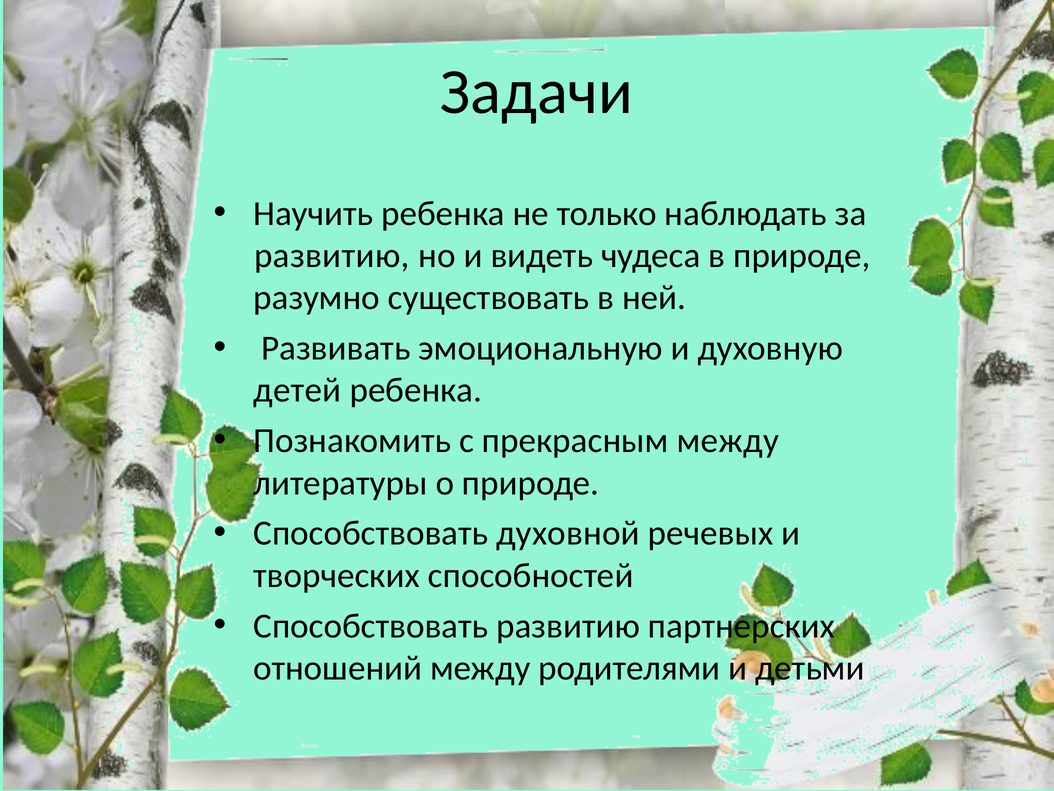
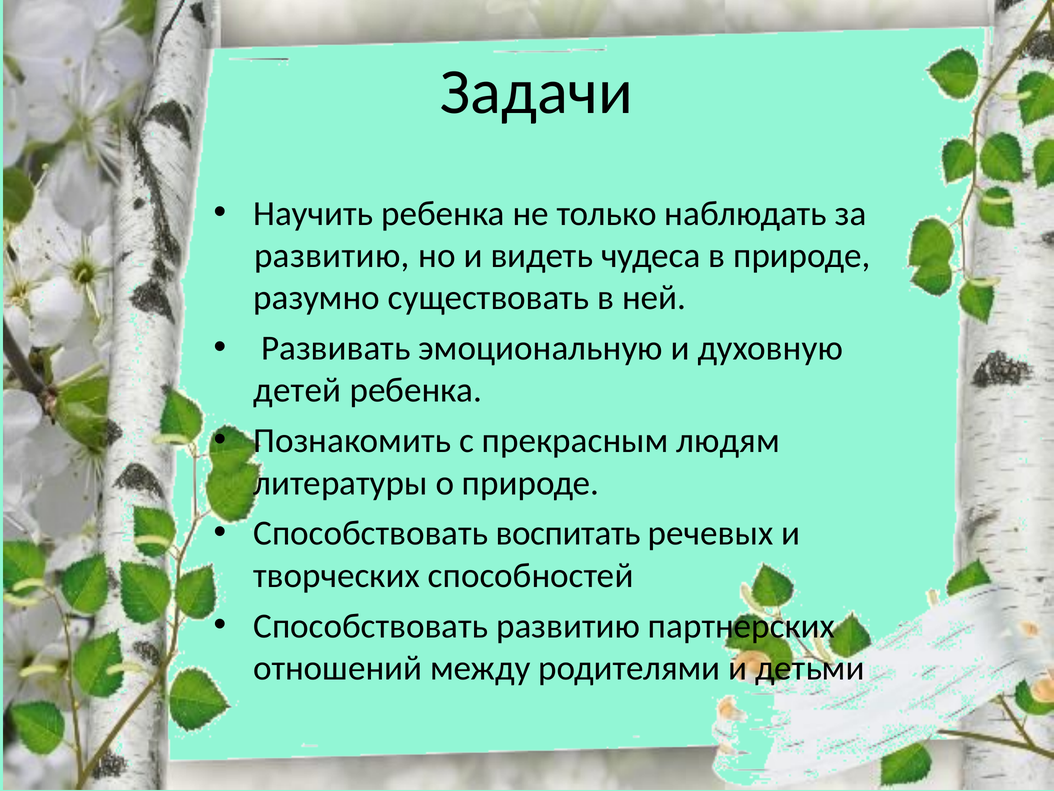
прекрасным между: между -> людям (728, 441)
духовной: духовной -> воспитать (568, 533)
